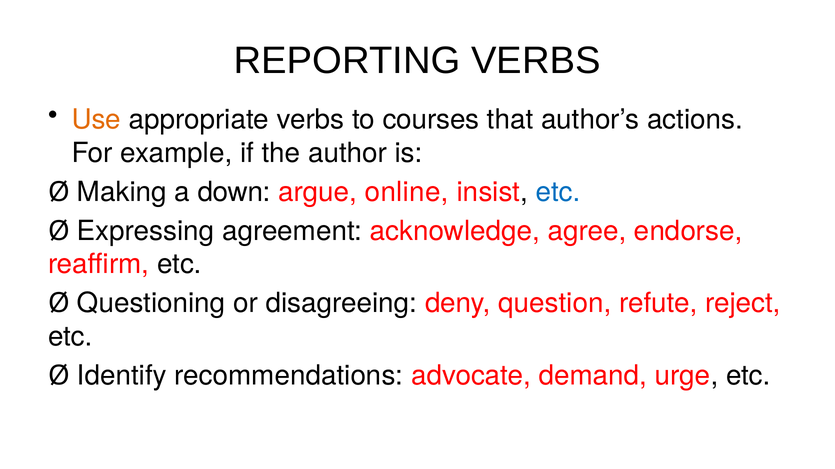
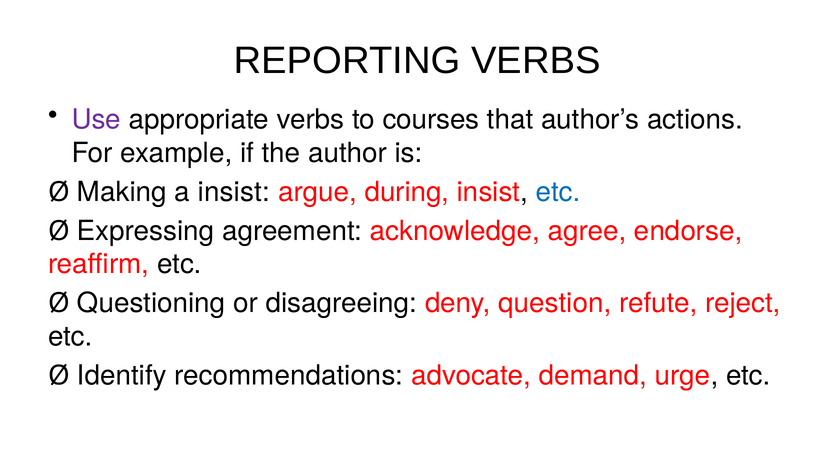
Use colour: orange -> purple (96, 120)
a down: down -> insist (234, 192)
online: online -> during (407, 192)
